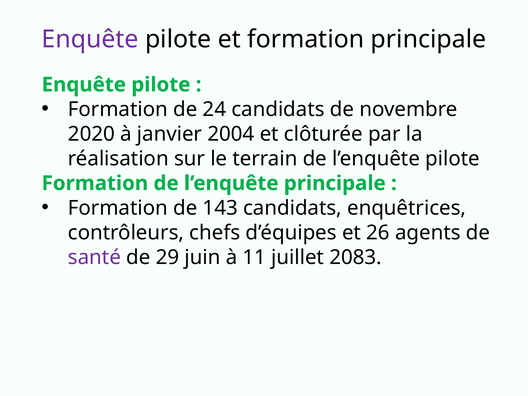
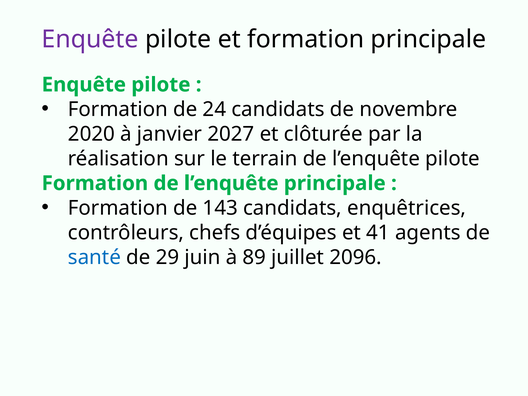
2004: 2004 -> 2027 (231, 134)
26: 26 -> 41 (378, 233)
santé colour: purple -> blue (94, 257)
11: 11 -> 89 (254, 257)
2083: 2083 -> 2096 (356, 257)
